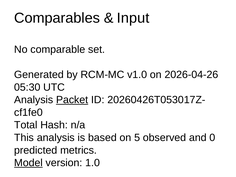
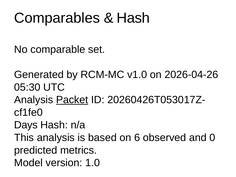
Input: Input -> Hash (133, 18)
Total: Total -> Days (26, 125)
5: 5 -> 6 (137, 138)
Model underline: present -> none (28, 163)
